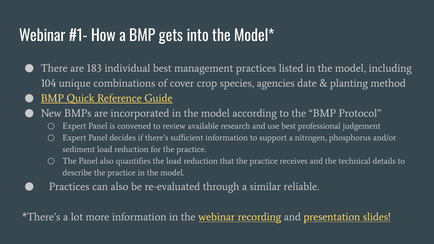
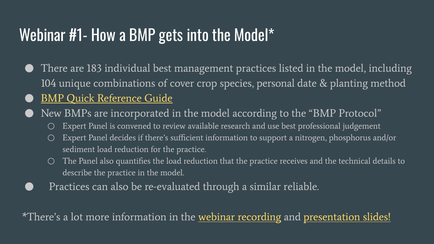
agencies: agencies -> personal (276, 83)
